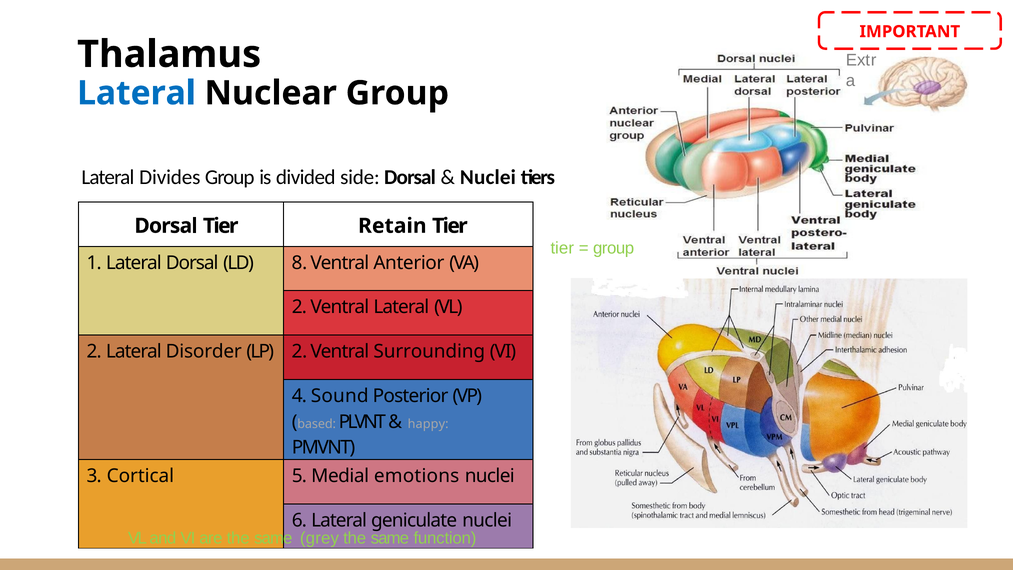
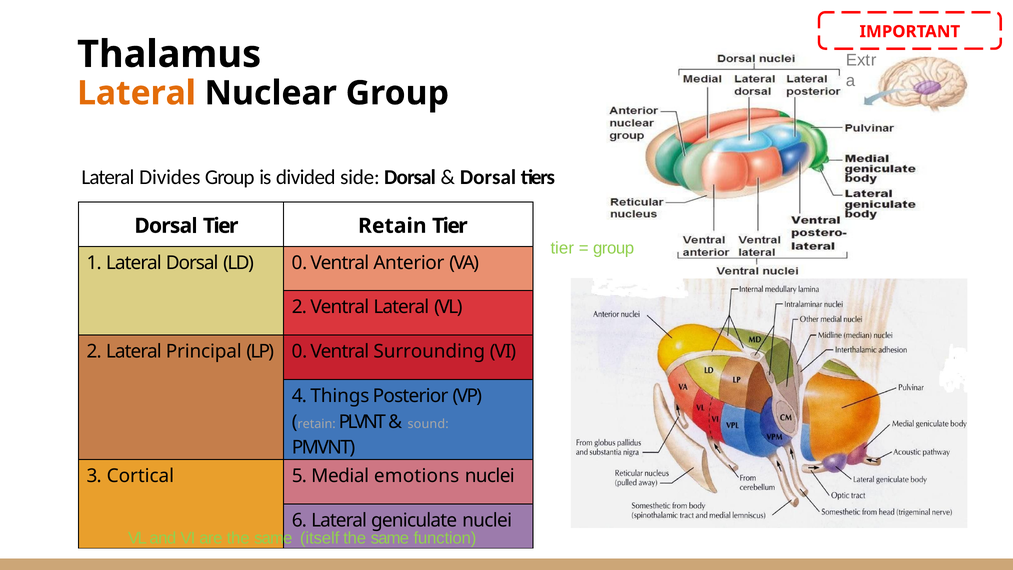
Lateral colour: blue -> orange (136, 93)
Nuclei: Nuclei -> Dorsal (488, 177)
LD 8: 8 -> 0 (299, 263)
Disorder: Disorder -> Principal (204, 351)
LP 2: 2 -> 0 (299, 351)
Sound: Sound -> Things (340, 396)
based: based -> retain (317, 424)
happy: happy -> sound (428, 424)
grey: grey -> itself (320, 538)
